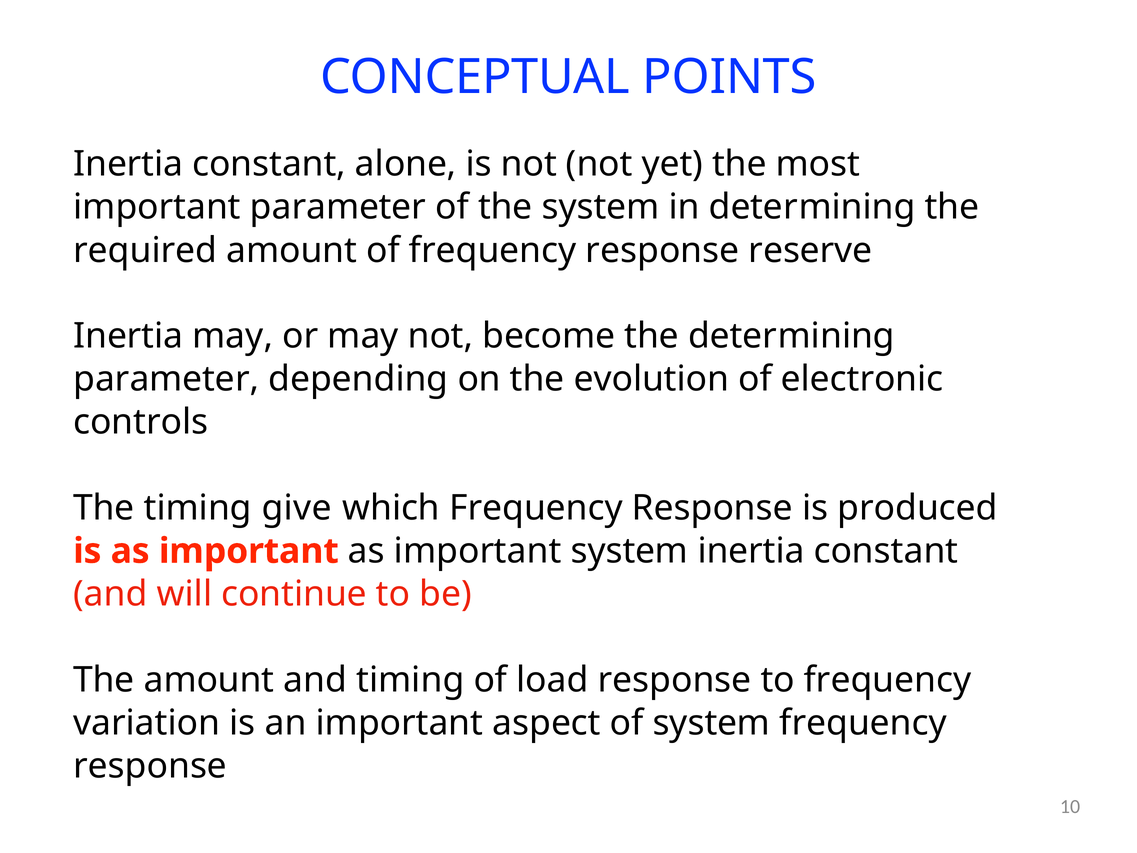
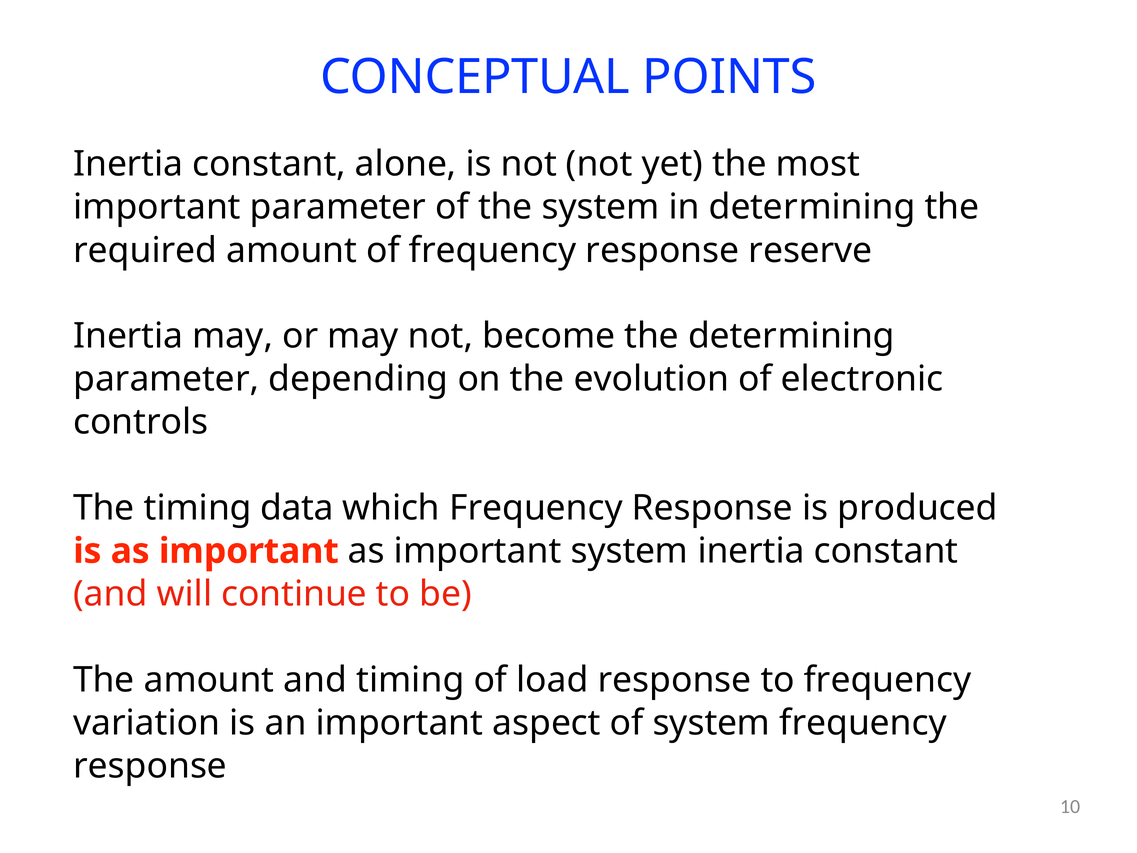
give: give -> data (297, 508)
